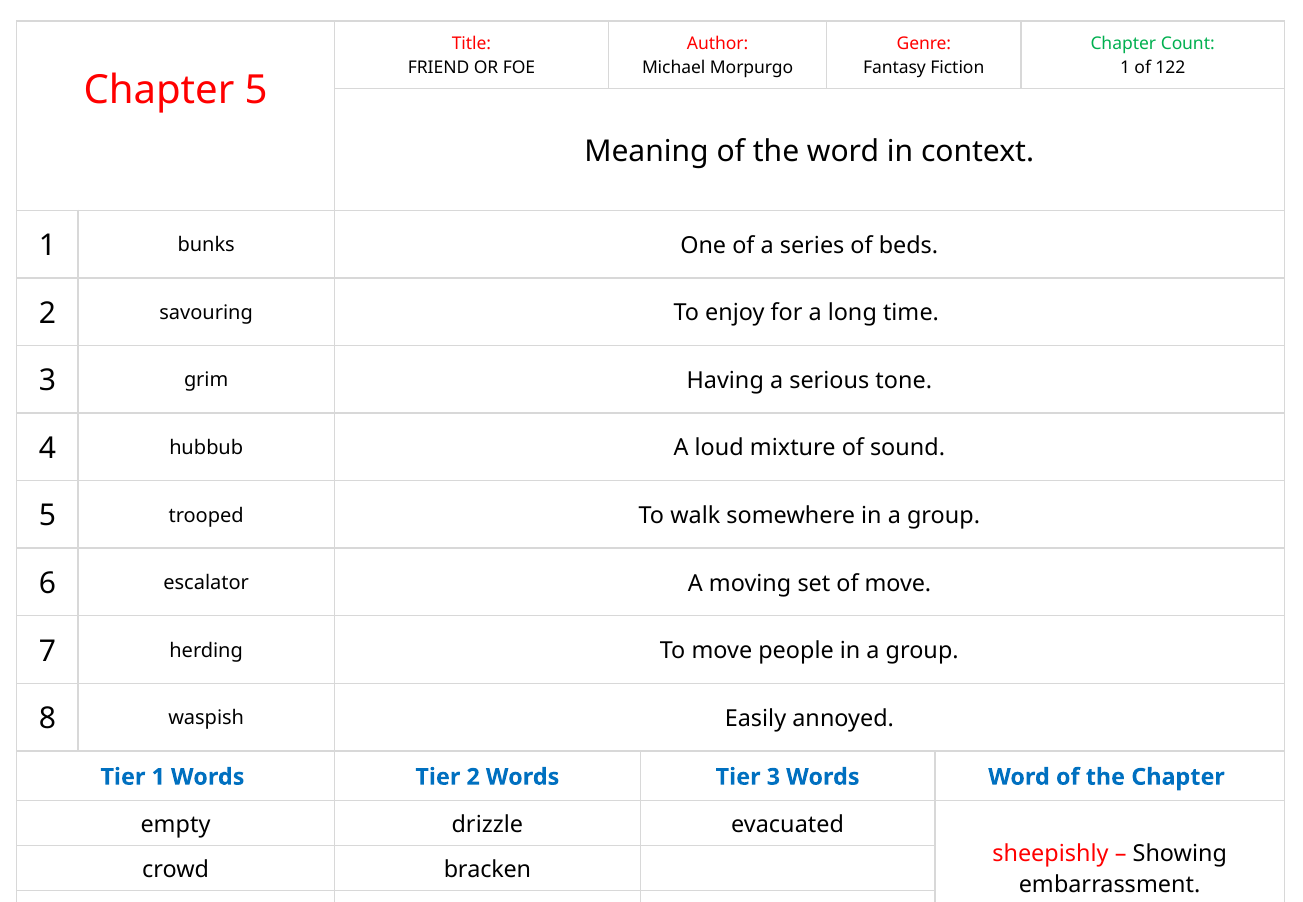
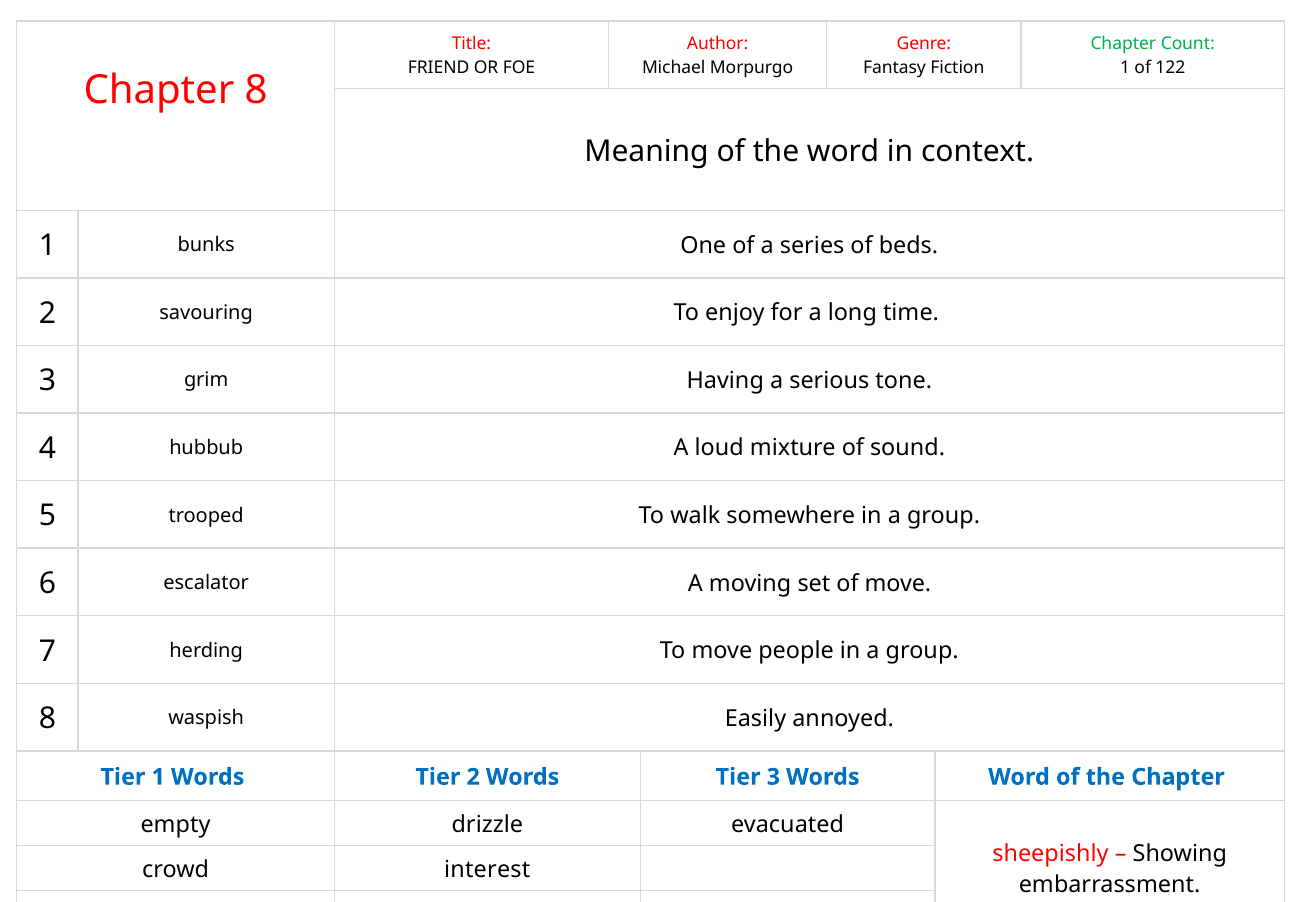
Chapter 5: 5 -> 8 (256, 91)
bracken: bracken -> interest (487, 869)
